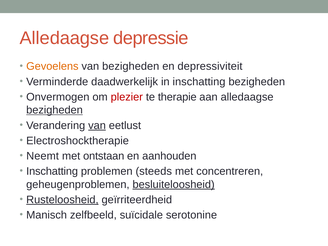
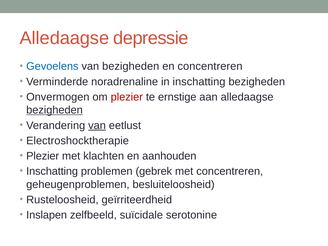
Gevoelens colour: orange -> blue (52, 66)
en depressiviteit: depressiviteit -> concentreren (210, 66)
daadwerkelijk: daadwerkelijk -> noradrenaline (125, 82)
therapie: therapie -> ernstige (177, 97)
Neemt: Neemt -> Plezier (43, 156)
ontstaan: ontstaan -> klachten (104, 156)
steeds: steeds -> gebrek (154, 171)
besluiteloosheid underline: present -> none (174, 184)
Rusteloosheid underline: present -> none (62, 200)
Manisch: Manisch -> Inslapen (47, 215)
